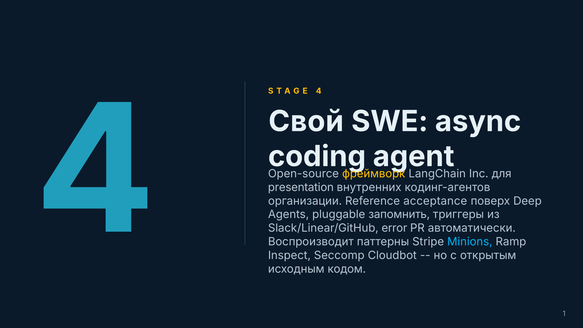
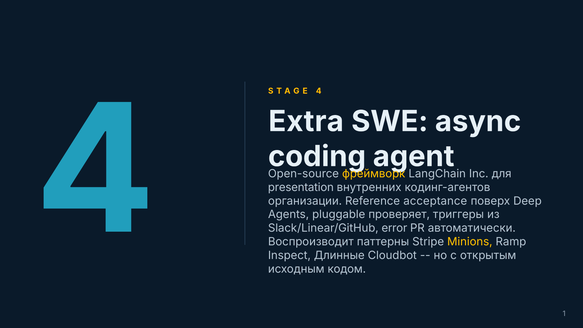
Свой: Свой -> Extra (306, 121)
запомнить: запомнить -> проверяет (399, 215)
Minions colour: light blue -> yellow (470, 242)
Seccomp: Seccomp -> Длинные (339, 255)
